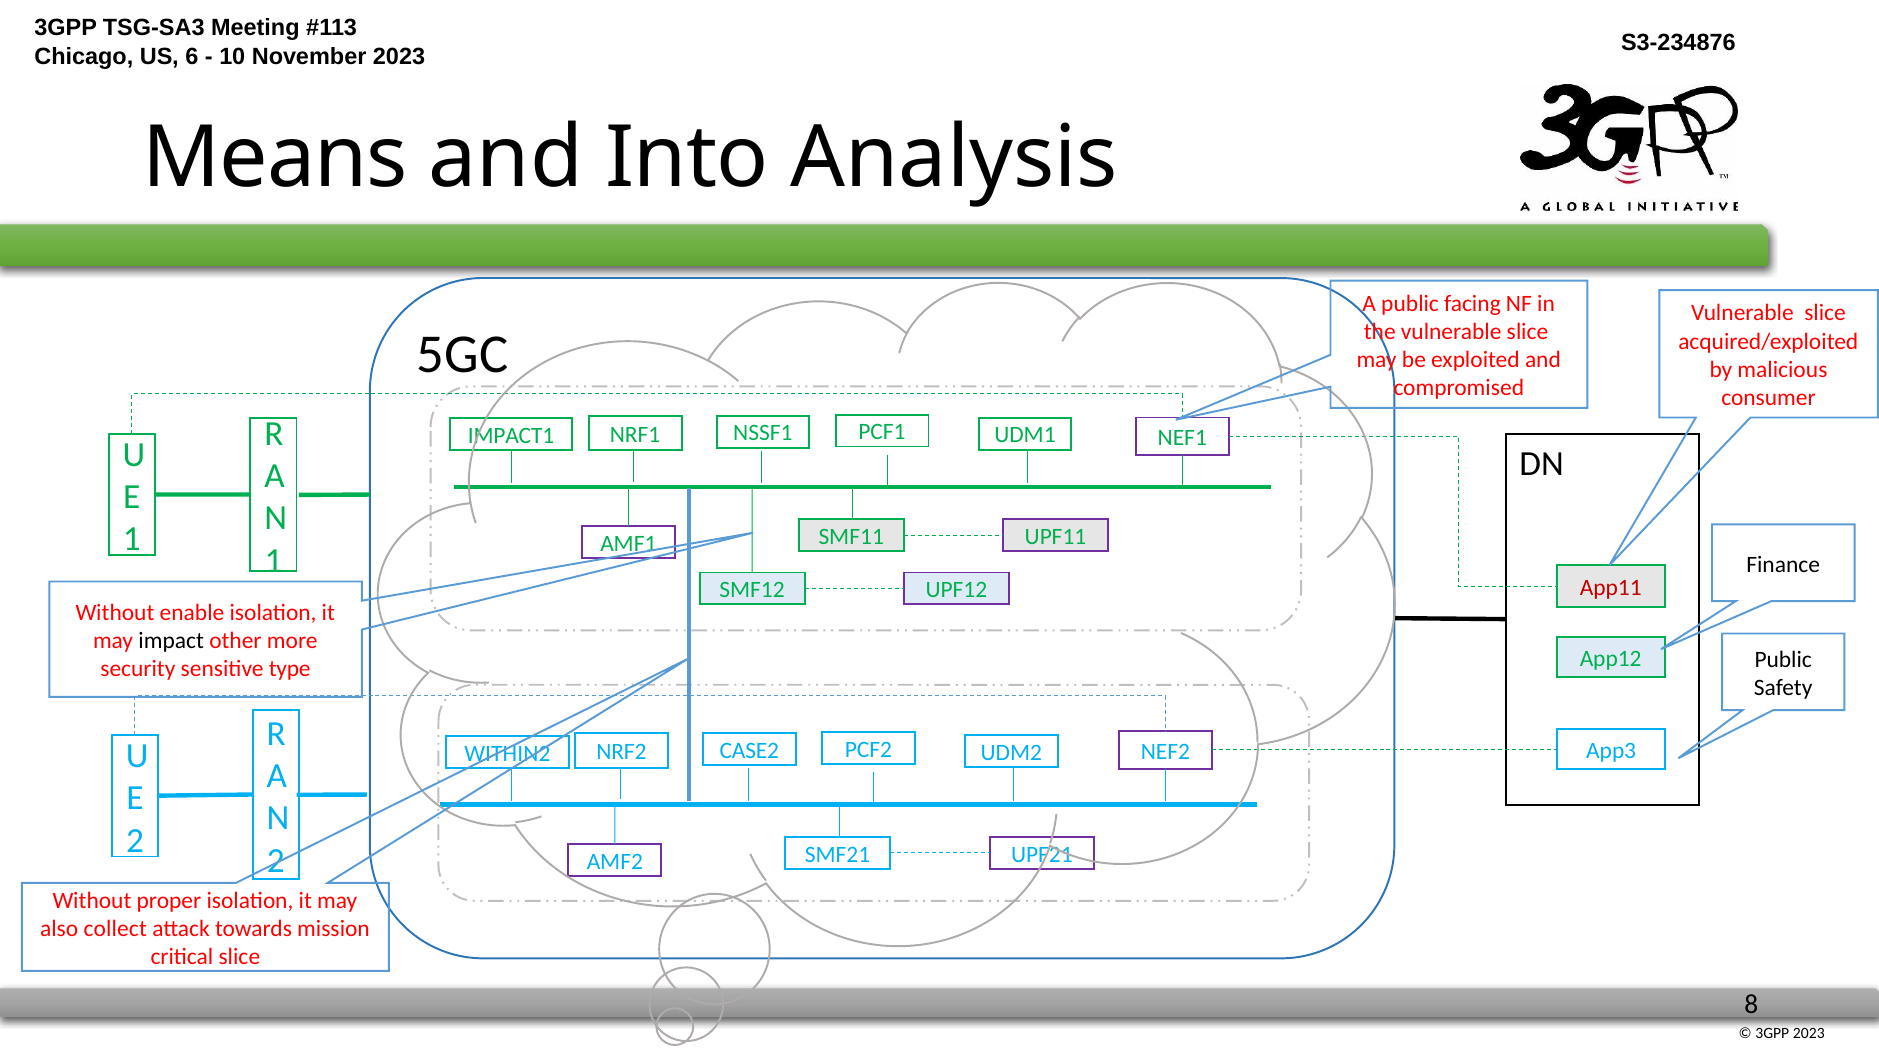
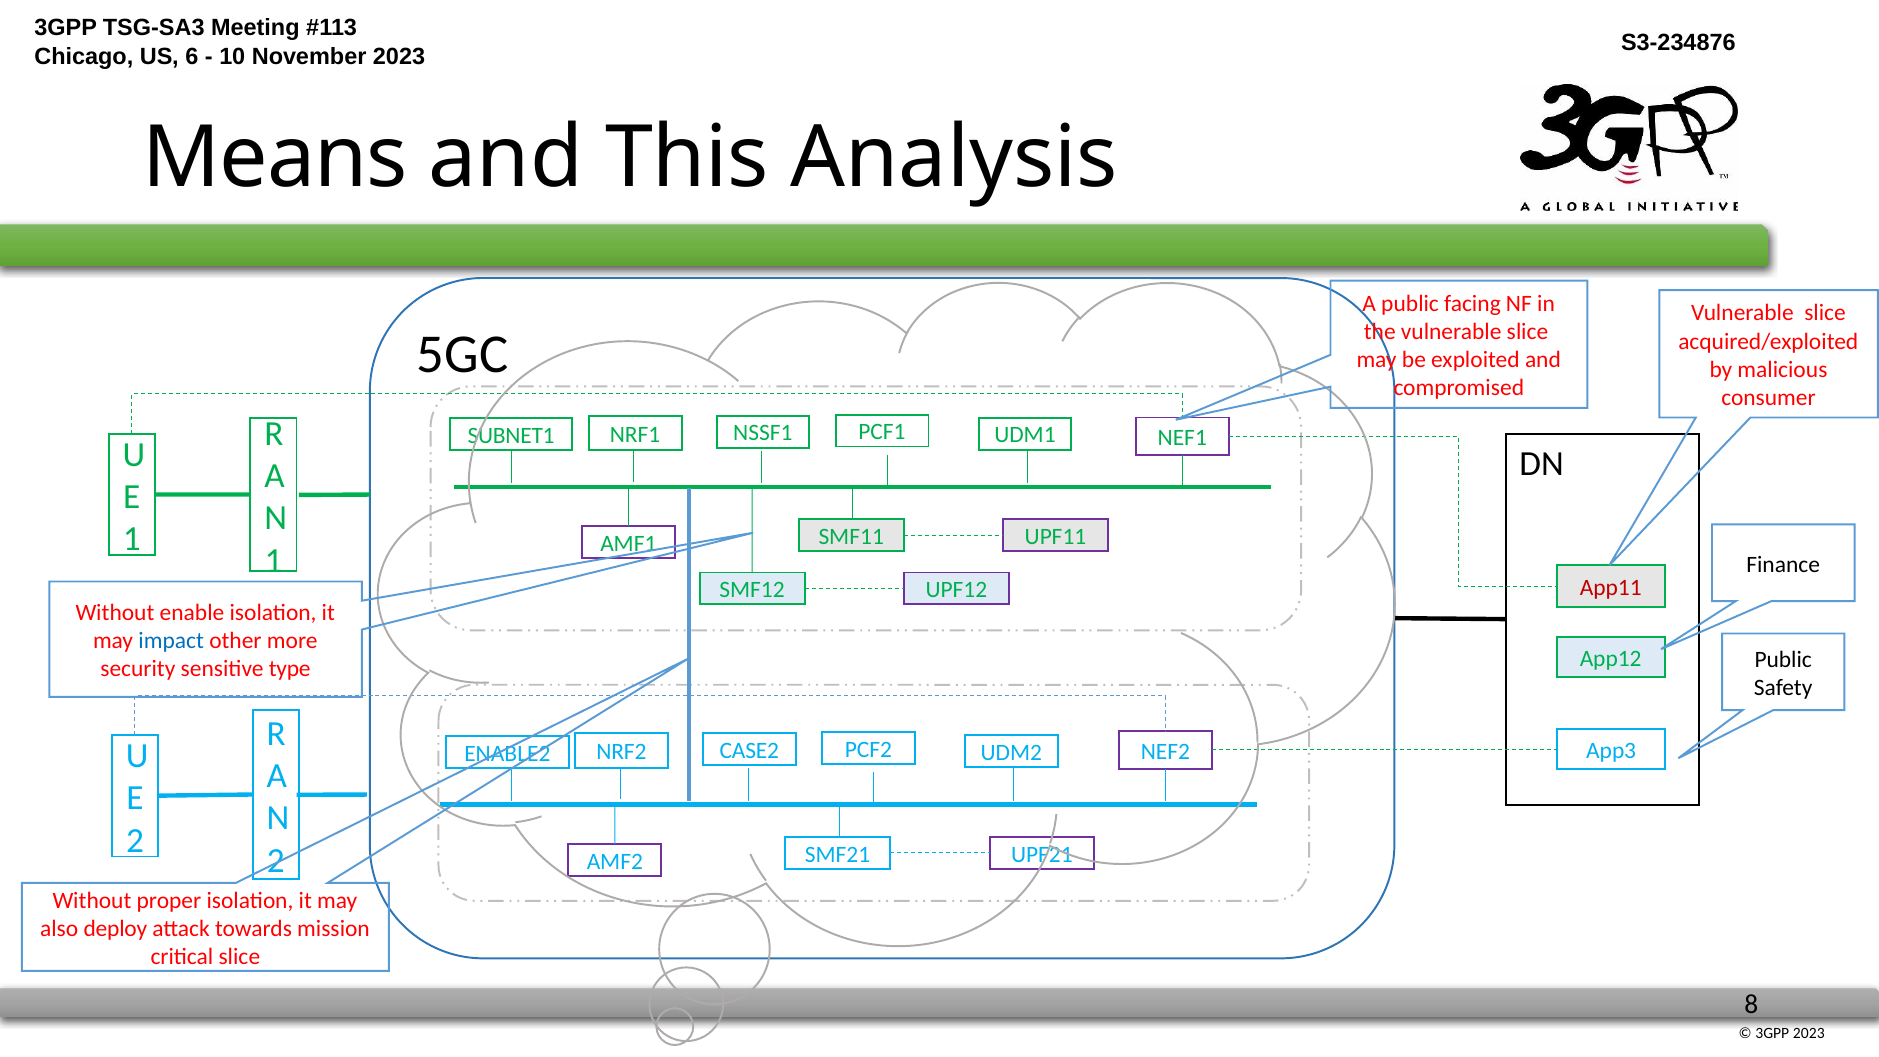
Into: Into -> This (687, 158)
IMPACT1: IMPACT1 -> SUBNET1 (511, 436)
impact colour: black -> blue (171, 641)
WITHIN2: WITHIN2 -> ENABLE2 (507, 753)
collect: collect -> deploy (115, 928)
